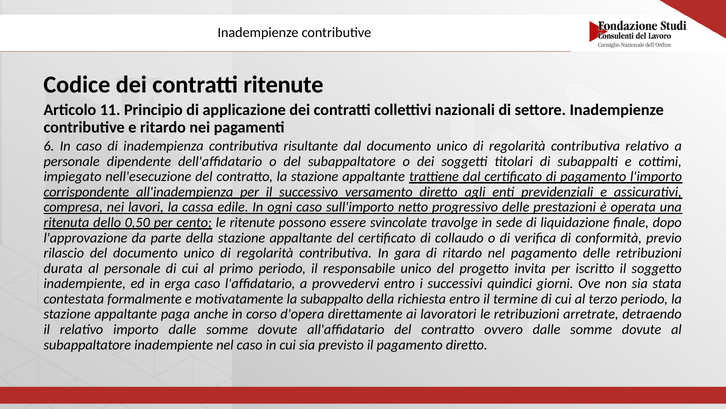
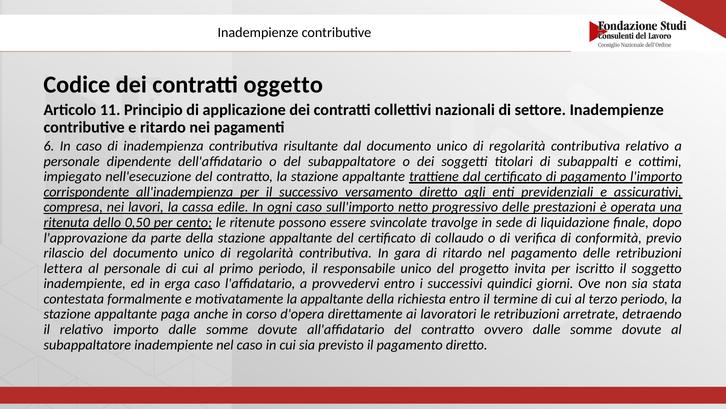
contratti ritenute: ritenute -> oggetto (283, 85)
durata: durata -> lettera (63, 268)
la subappalto: subappalto -> appaltante (332, 299)
